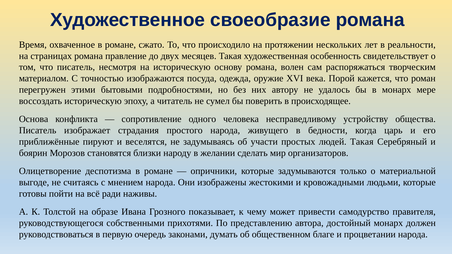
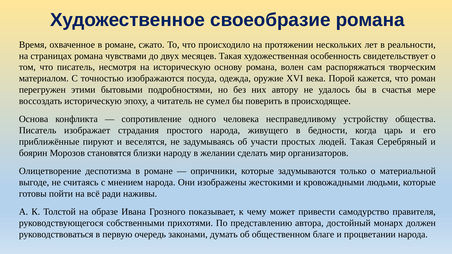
правление: правление -> чувствами (126, 56)
в монарх: монарх -> счастья (397, 90)
